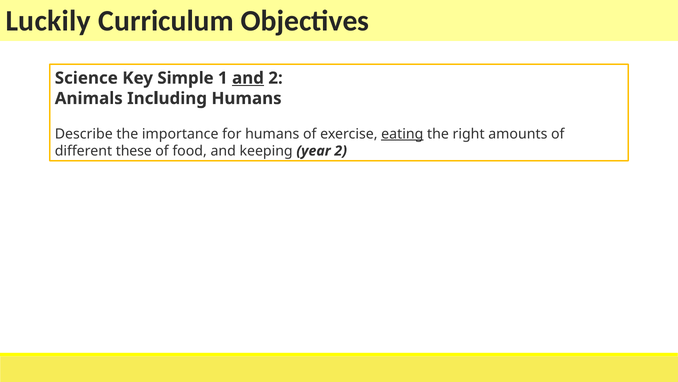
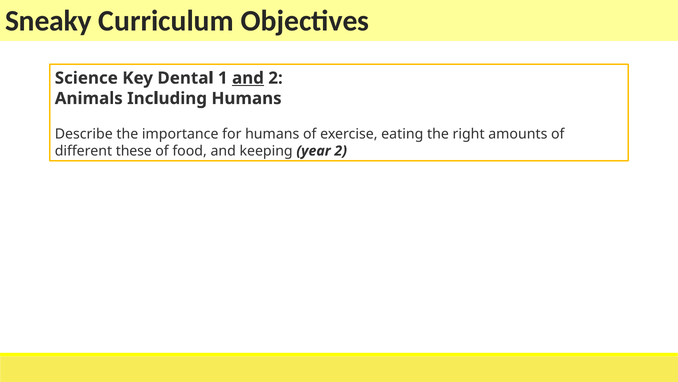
Luckily: Luckily -> Sneaky (49, 21)
Simple: Simple -> Dental (185, 78)
eating underline: present -> none (402, 134)
